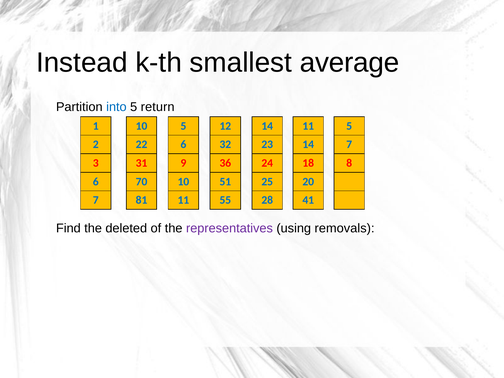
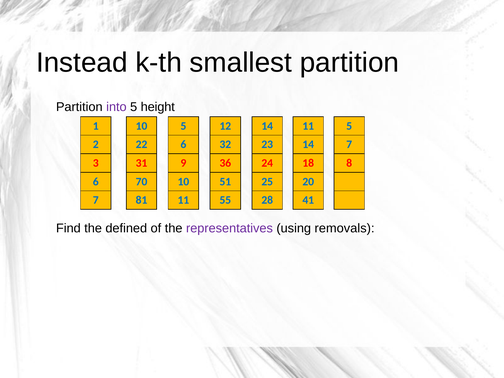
smallest average: average -> partition (349, 63)
into colour: blue -> purple (116, 107)
return: return -> height (158, 107)
deleted: deleted -> defined (126, 228)
